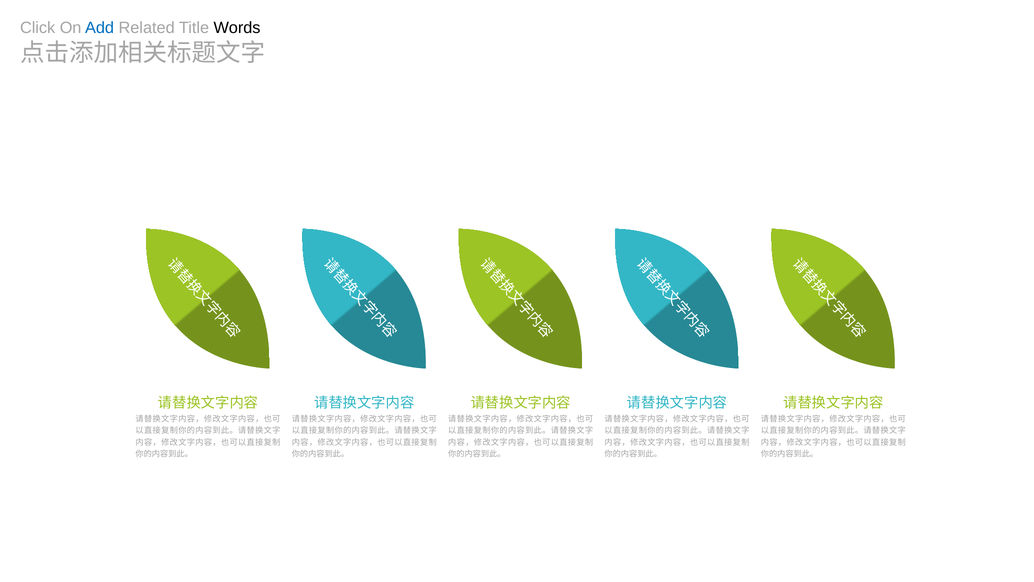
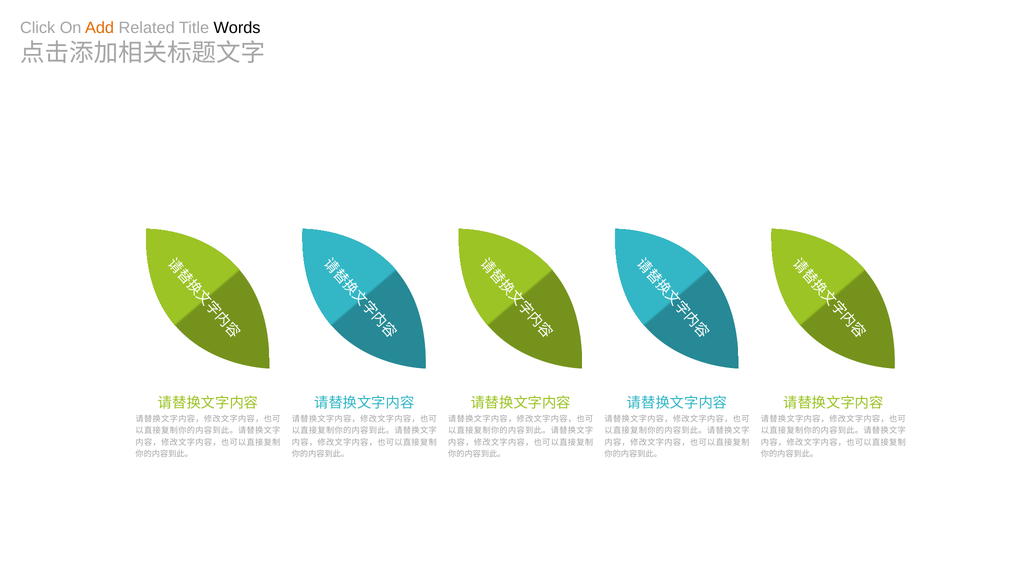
Add colour: blue -> orange (100, 28)
